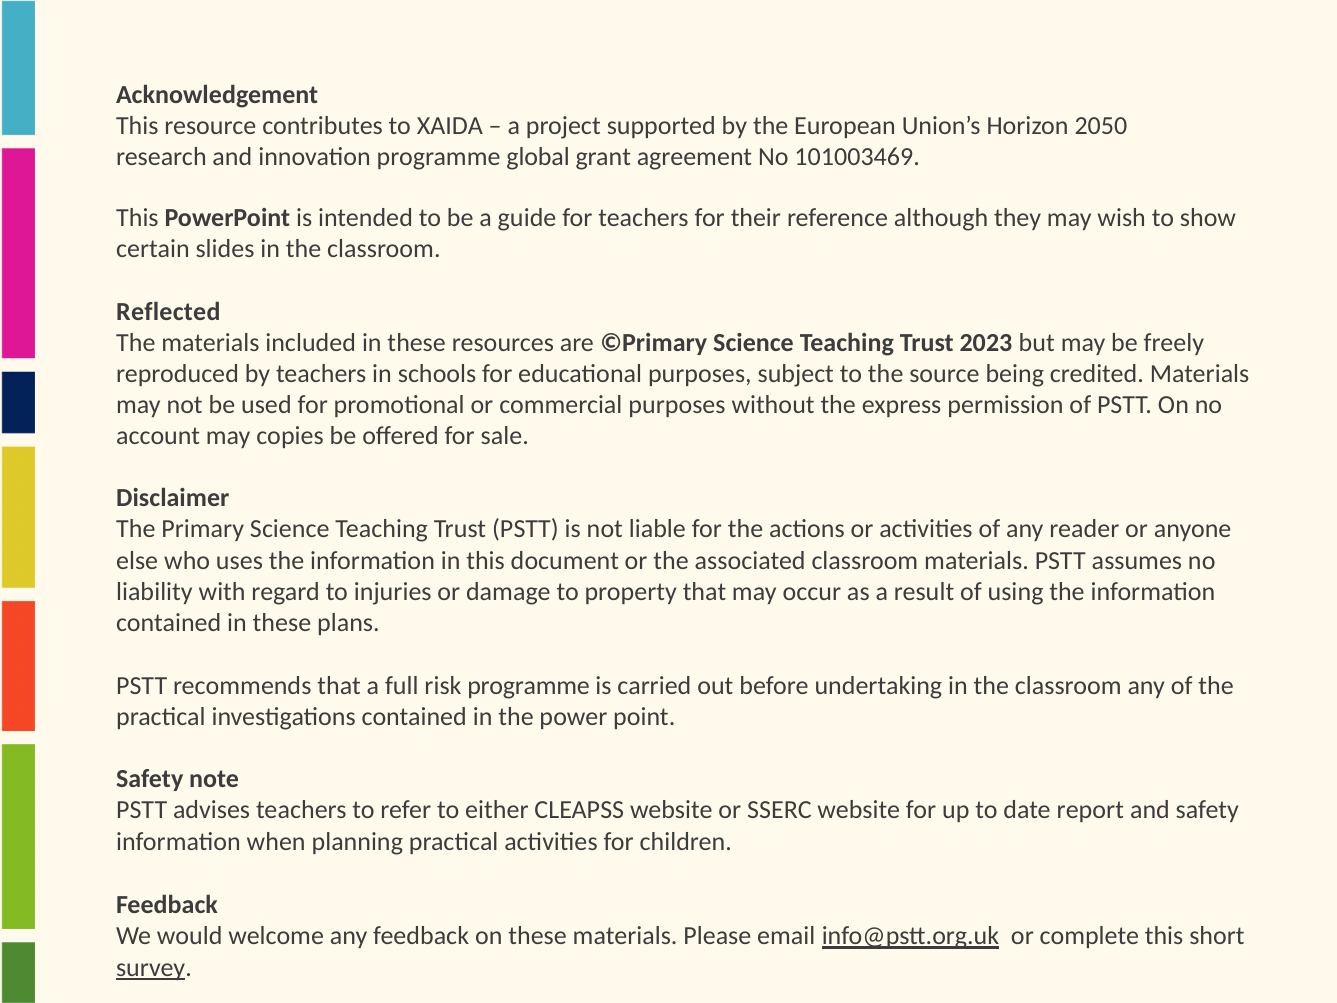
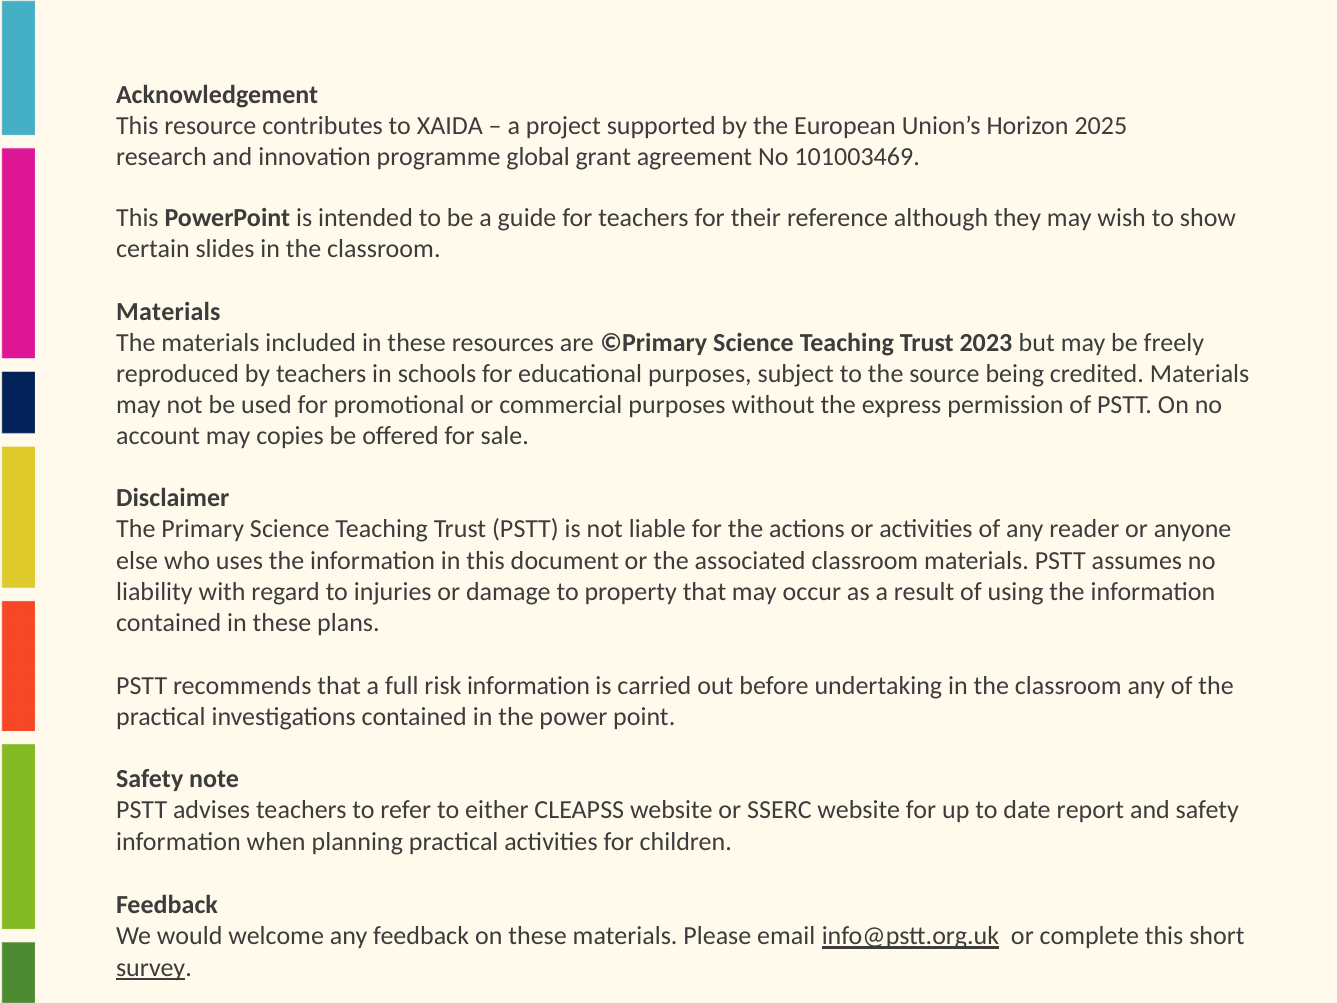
2050: 2050 -> 2025 (1101, 126)
Reflected: Reflected -> Materials (168, 311)
risk programme: programme -> information (528, 685)
